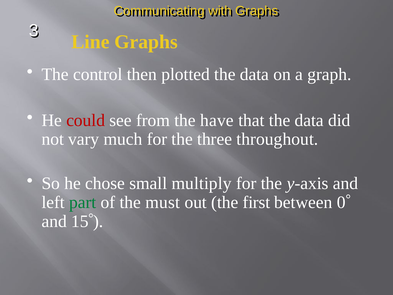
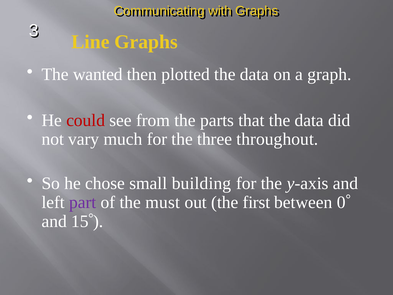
control: control -> wanted (98, 74)
have: have -> parts (217, 120)
multiply: multiply -> building (202, 183)
part colour: green -> purple (83, 202)
